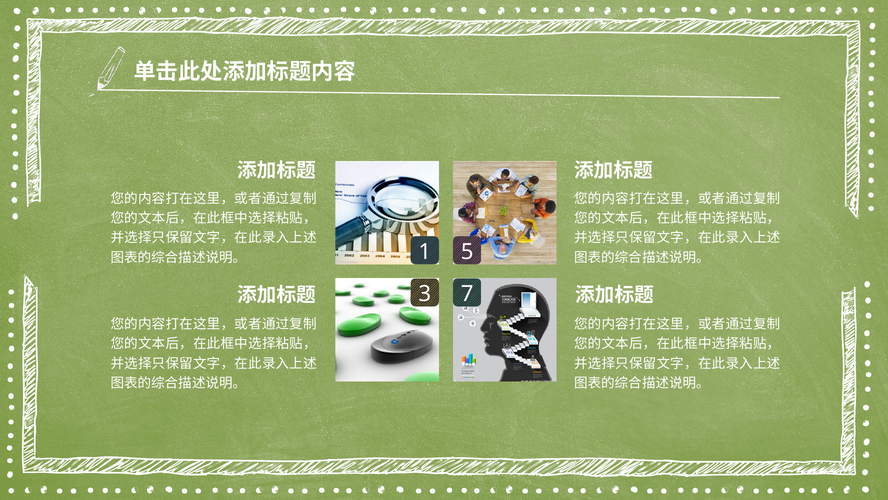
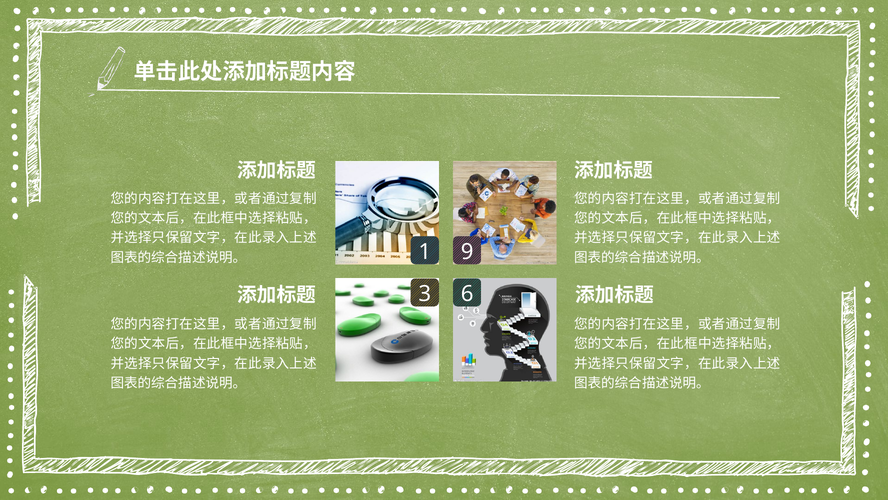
5: 5 -> 9 (467, 252)
7: 7 -> 6 (467, 294)
